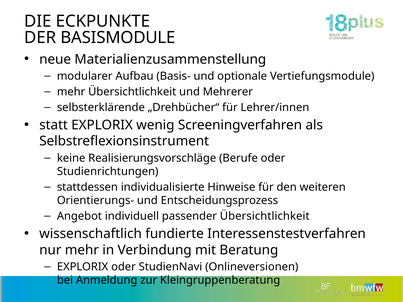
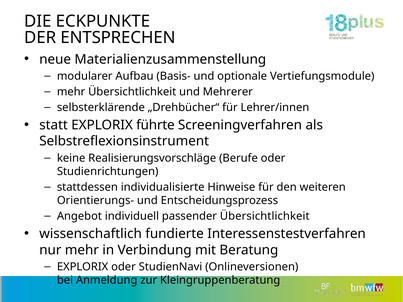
BASISMODULE: BASISMODULE -> ENTSPRECHEN (118, 38)
wenig: wenig -> führte (155, 125)
